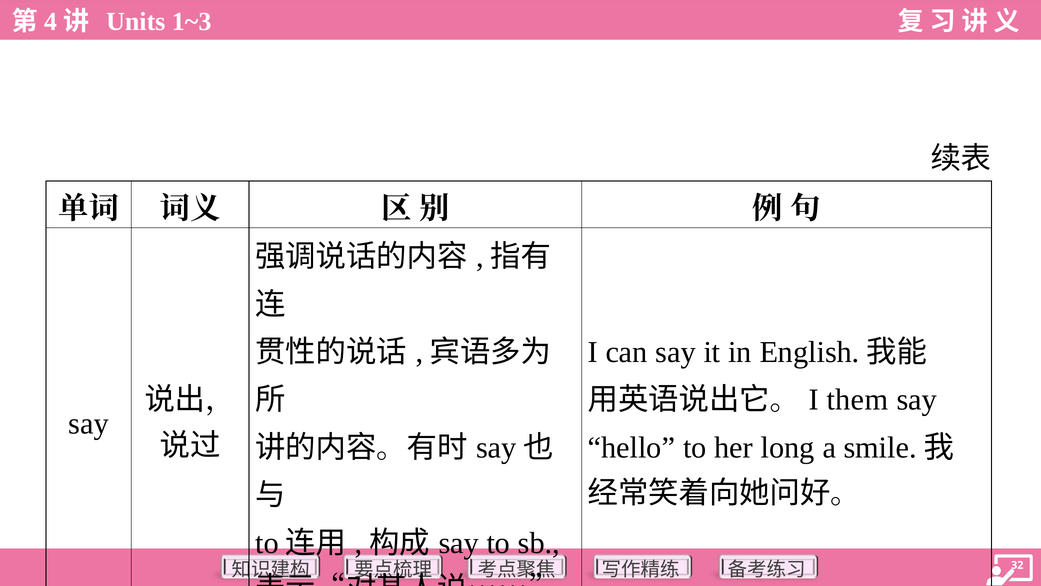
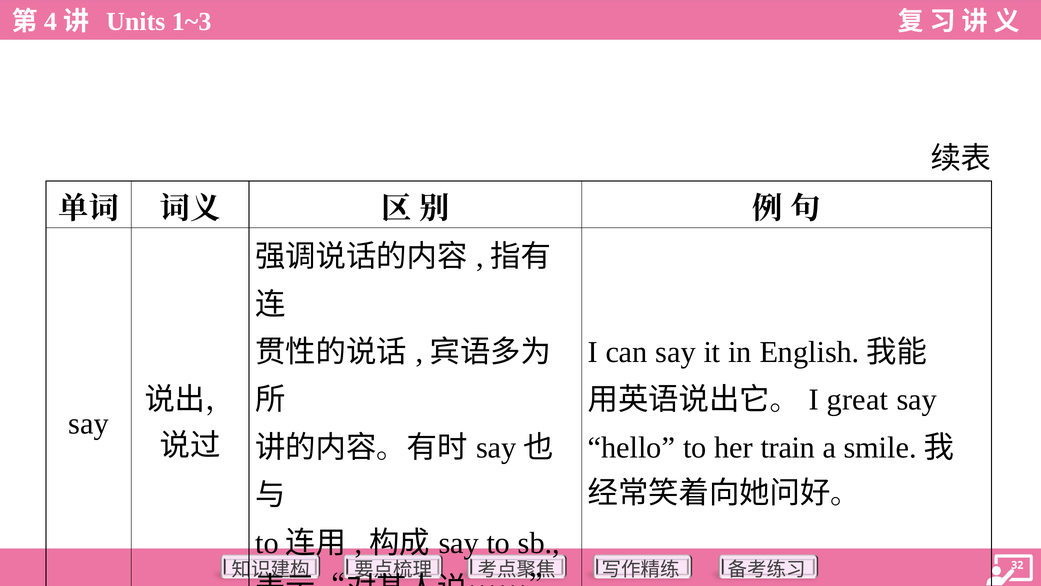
them: them -> great (857, 400)
long: long -> train (788, 447)
